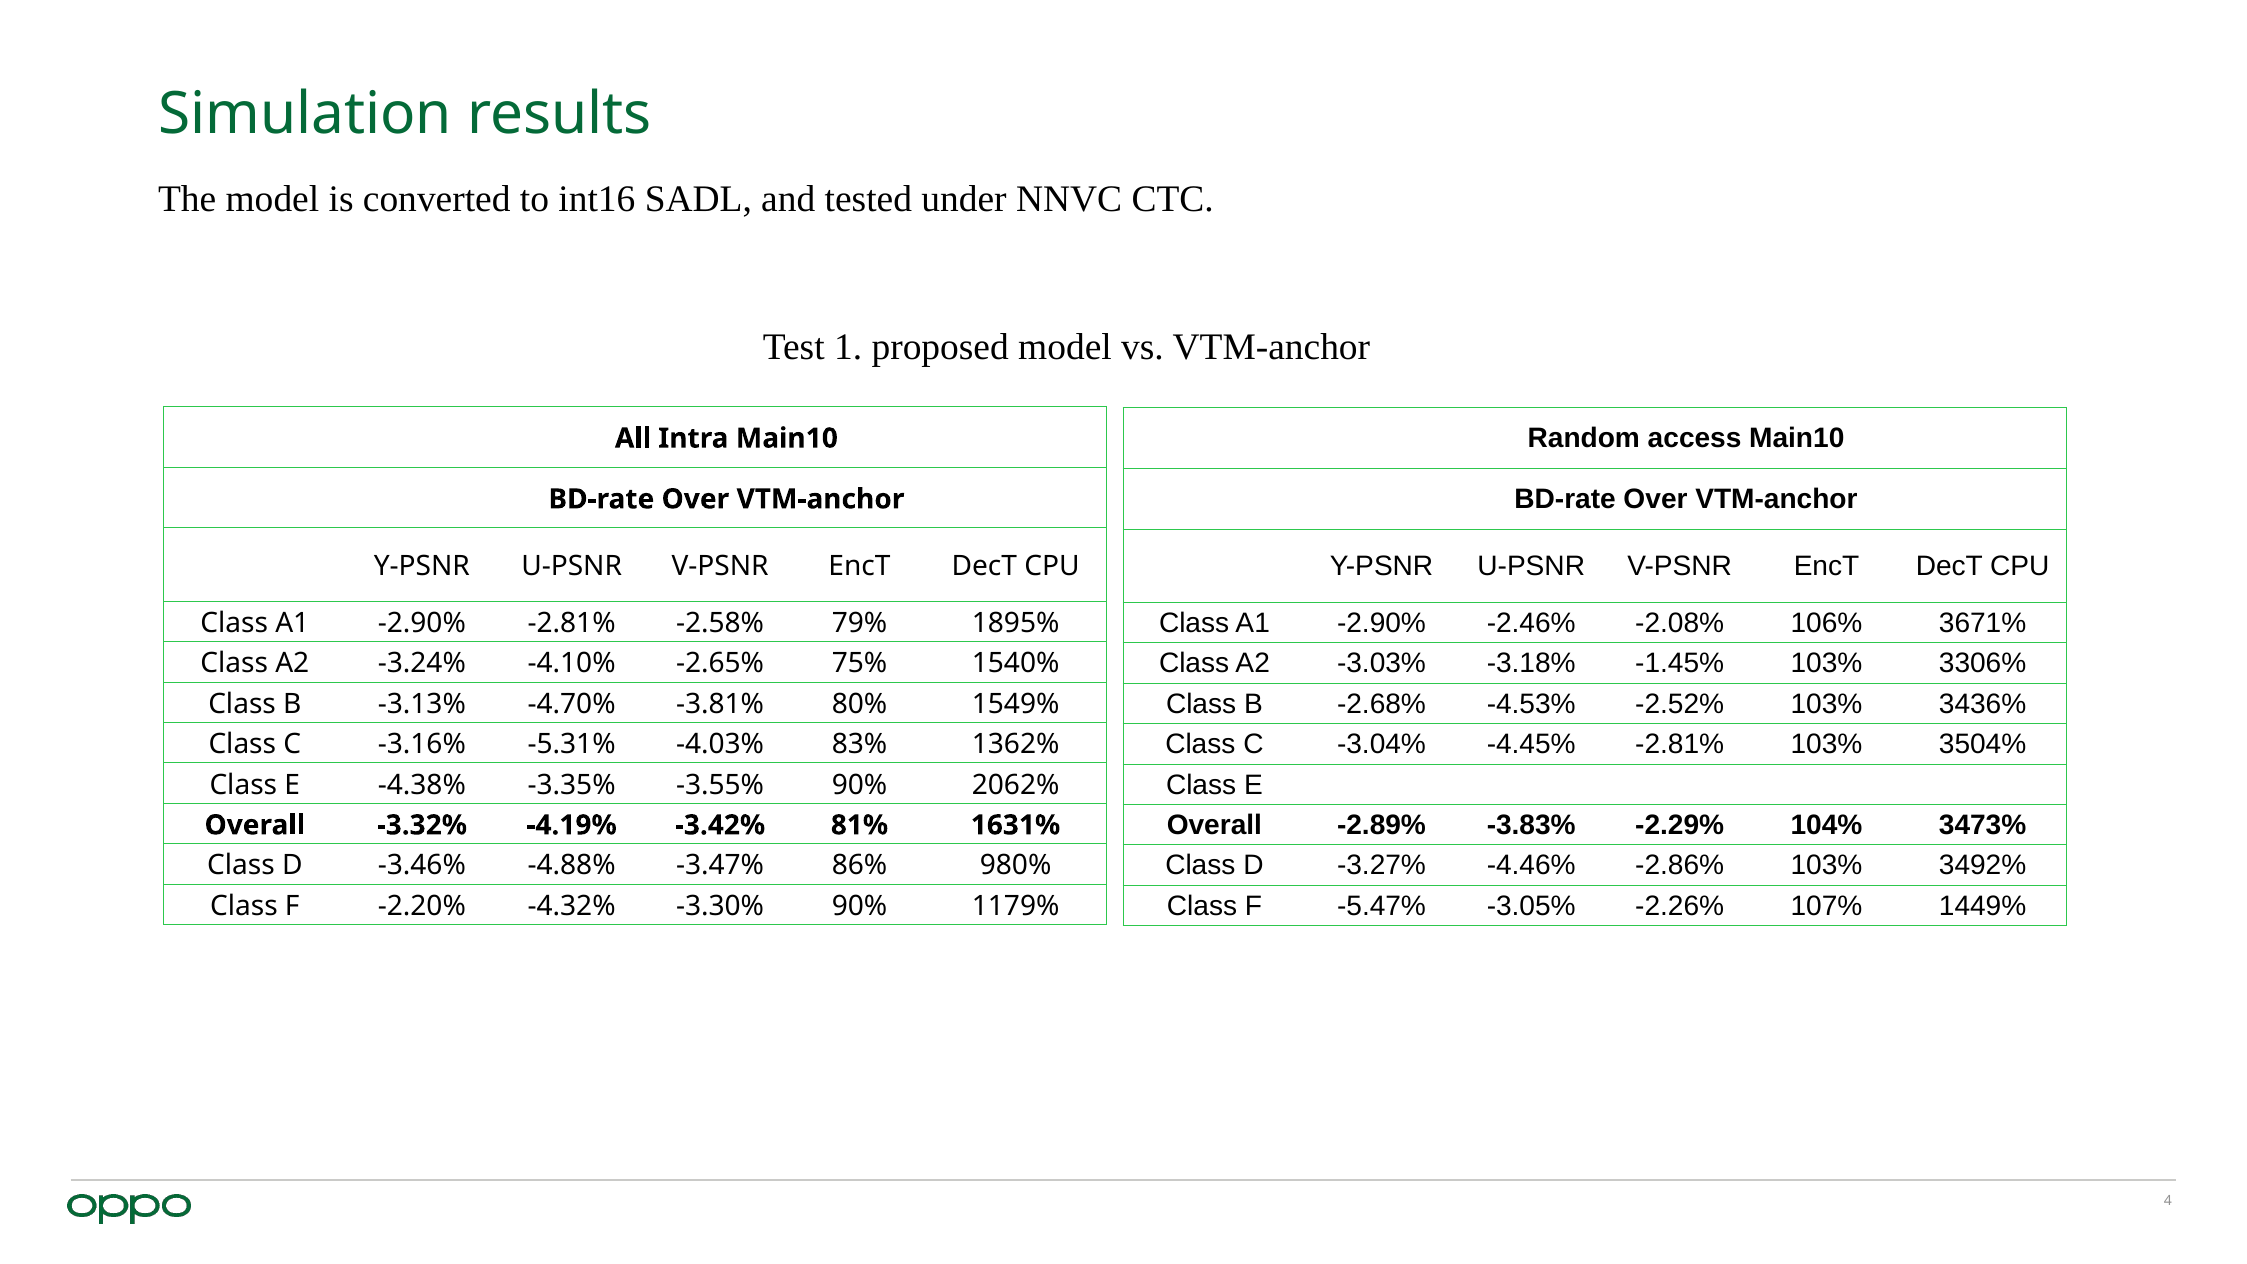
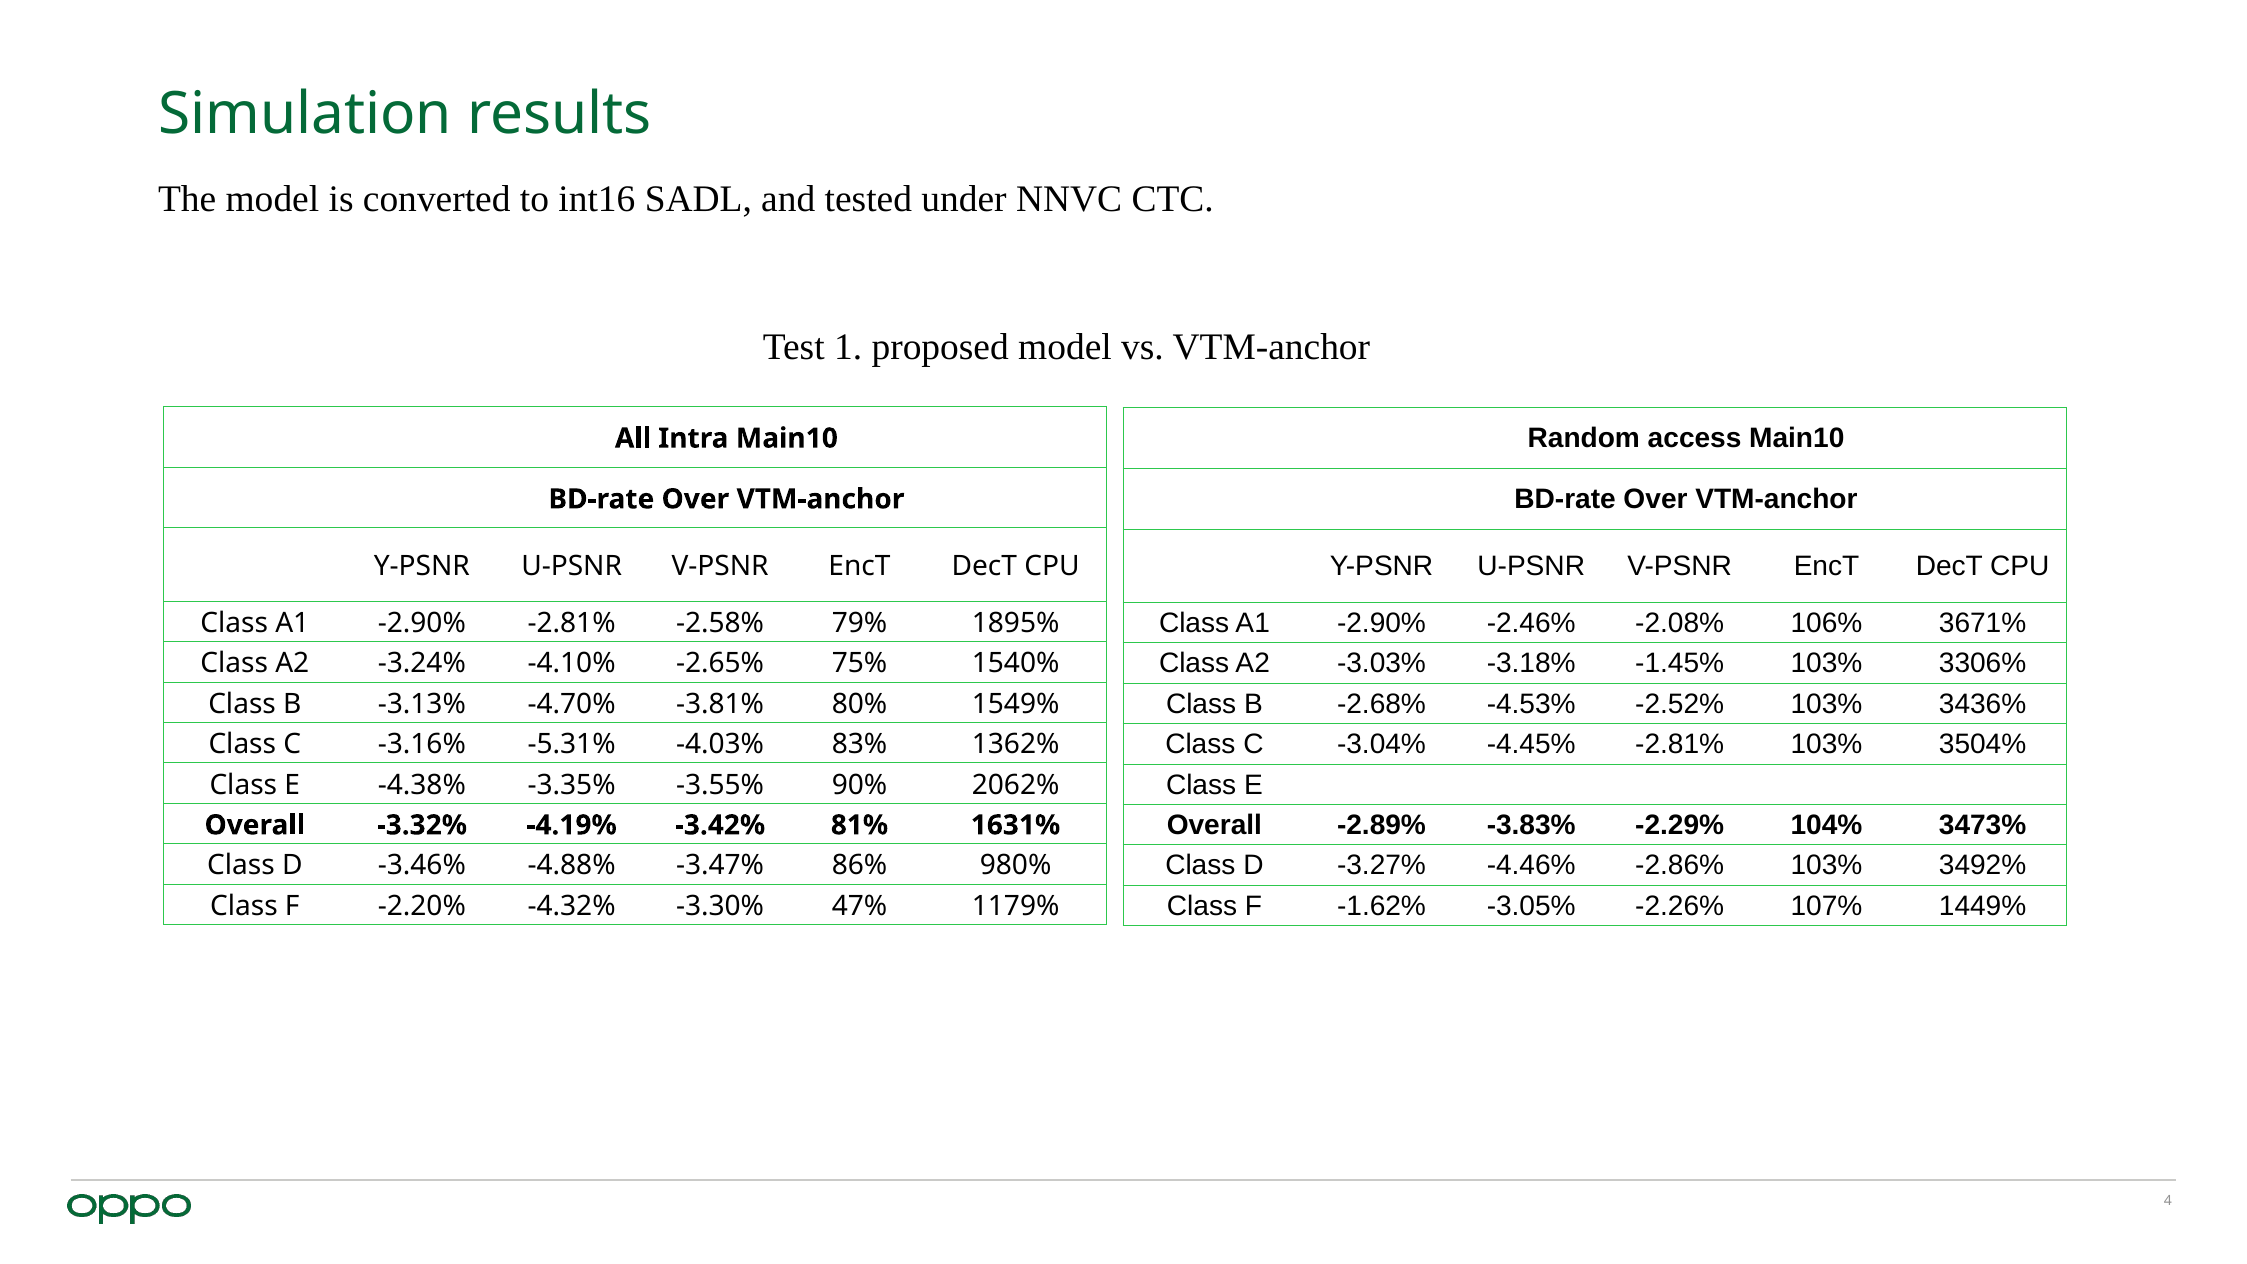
-5.47%: -5.47% -> -1.62% (1382, 906)
-3.30% 90%: 90% -> 47% (859, 906)
